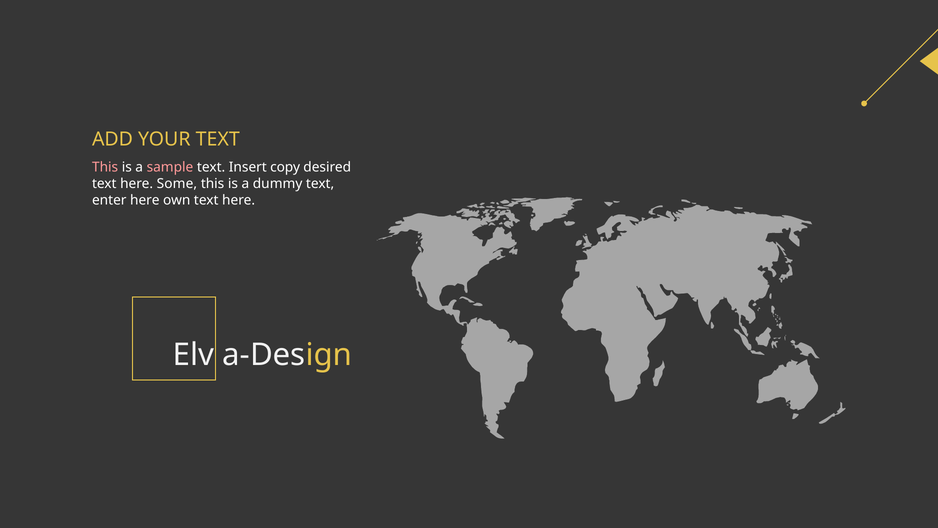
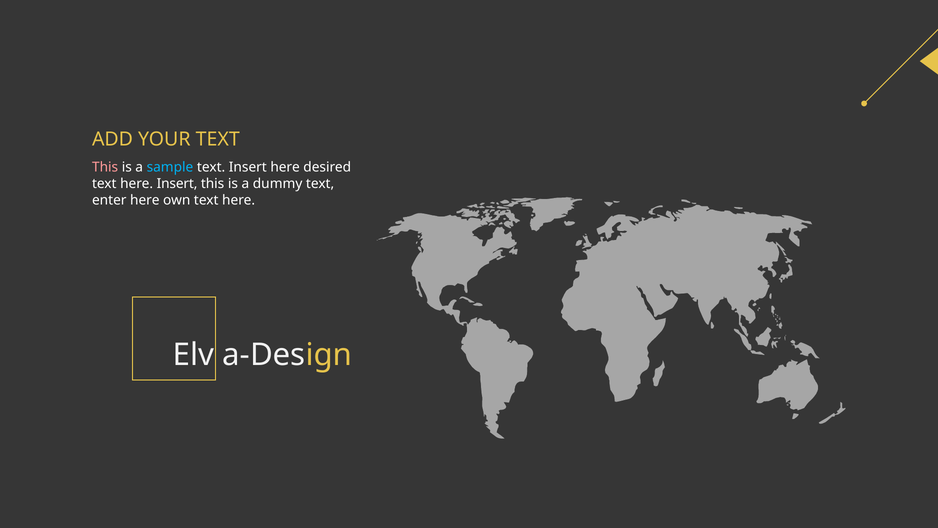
sample colour: pink -> light blue (170, 167)
Insert copy: copy -> here (285, 167)
here Some: Some -> Insert (177, 184)
